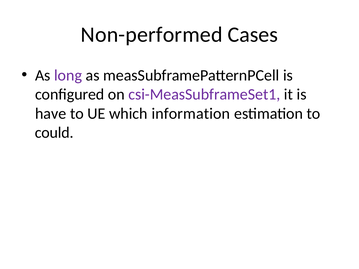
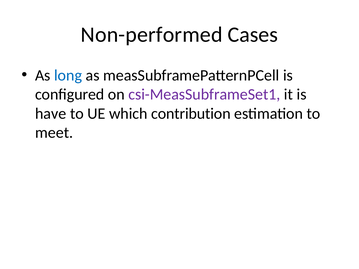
long colour: purple -> blue (68, 75)
information: information -> contribution (191, 114)
could: could -> meet (54, 133)
